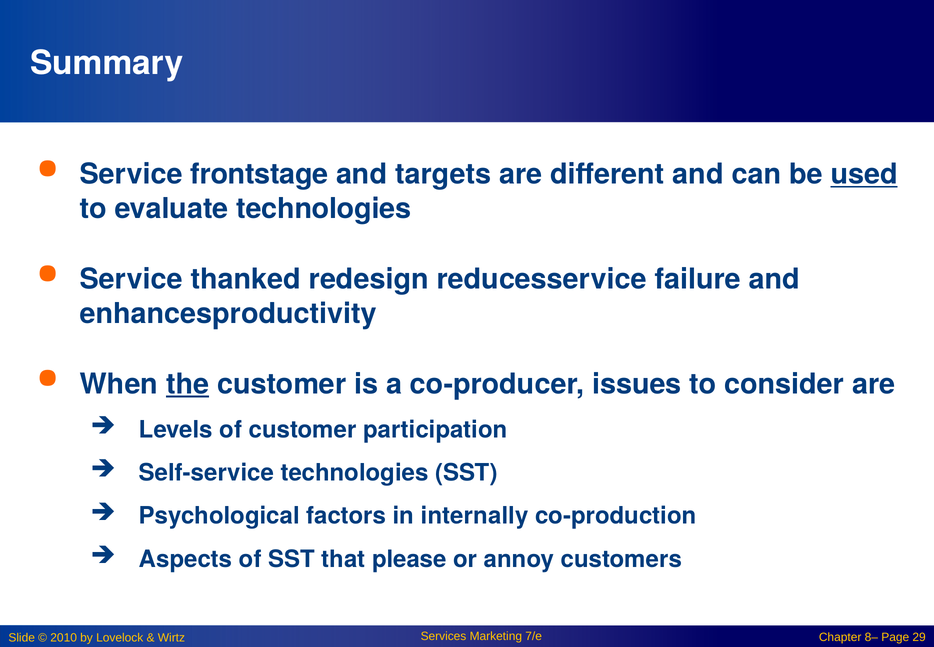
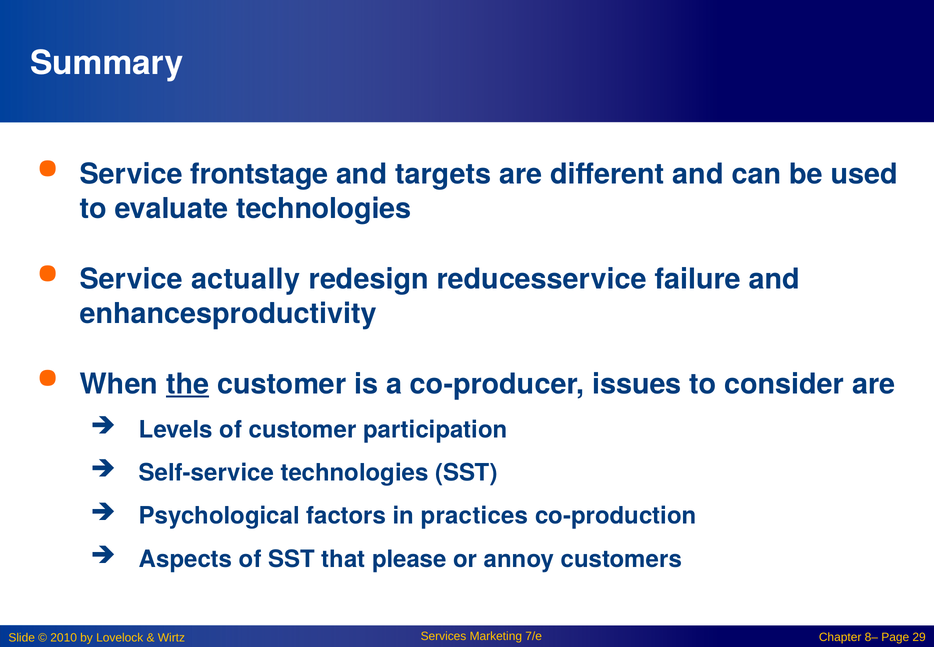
used underline: present -> none (864, 174)
thanked: thanked -> actually (246, 279)
internally: internally -> practices (475, 516)
